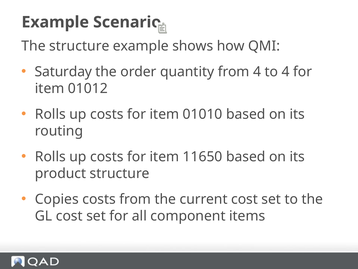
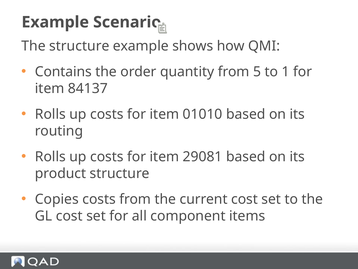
Saturday: Saturday -> Contains (63, 72)
from 4: 4 -> 5 (257, 72)
to 4: 4 -> 1 (286, 72)
01012: 01012 -> 84137 (88, 88)
11650: 11650 -> 29081 (203, 156)
